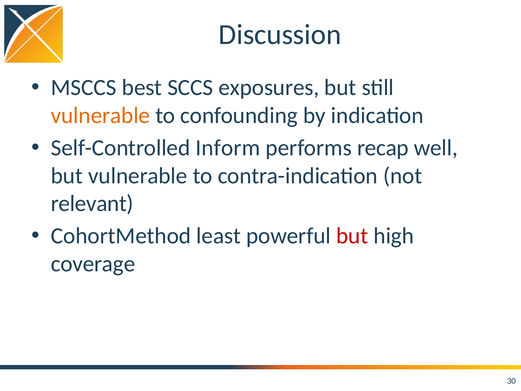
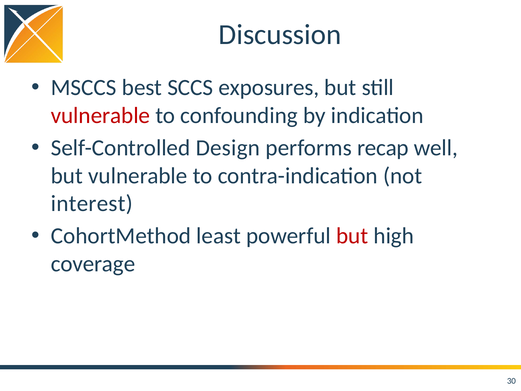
vulnerable colour: orange -> red (100, 115)
Inform: Inform -> Design (228, 148)
relevant: relevant -> interest (92, 203)
